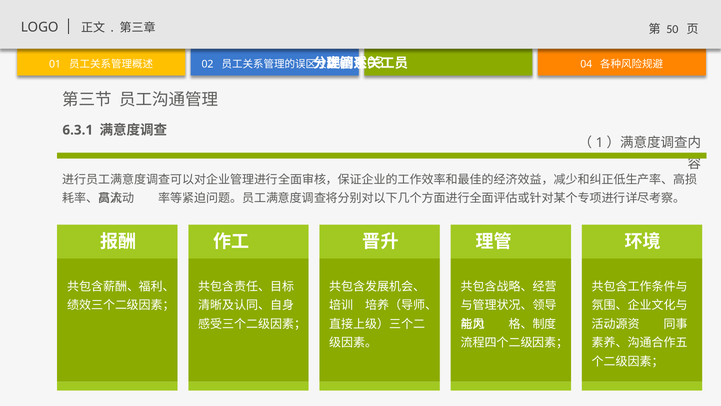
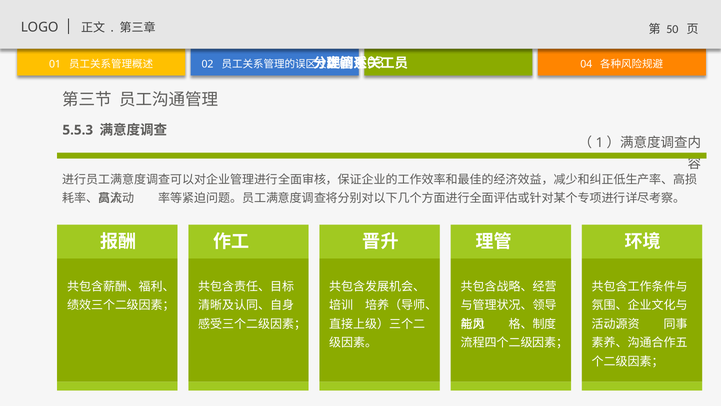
6.3.1: 6.3.1 -> 5.5.3 (78, 130)
